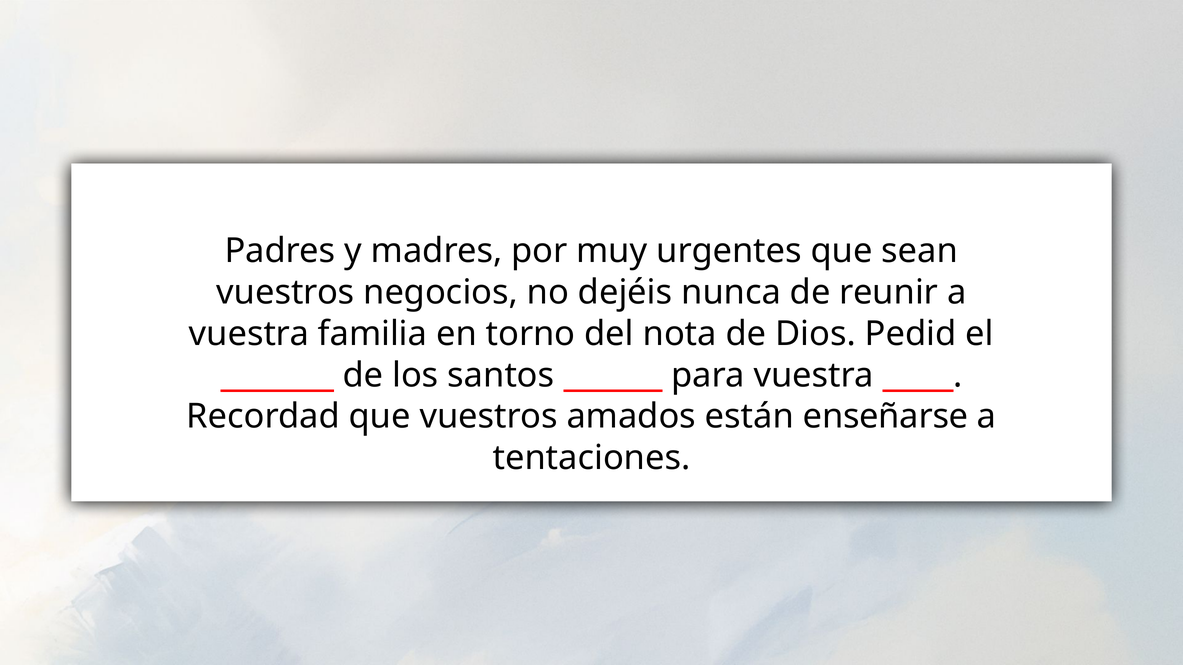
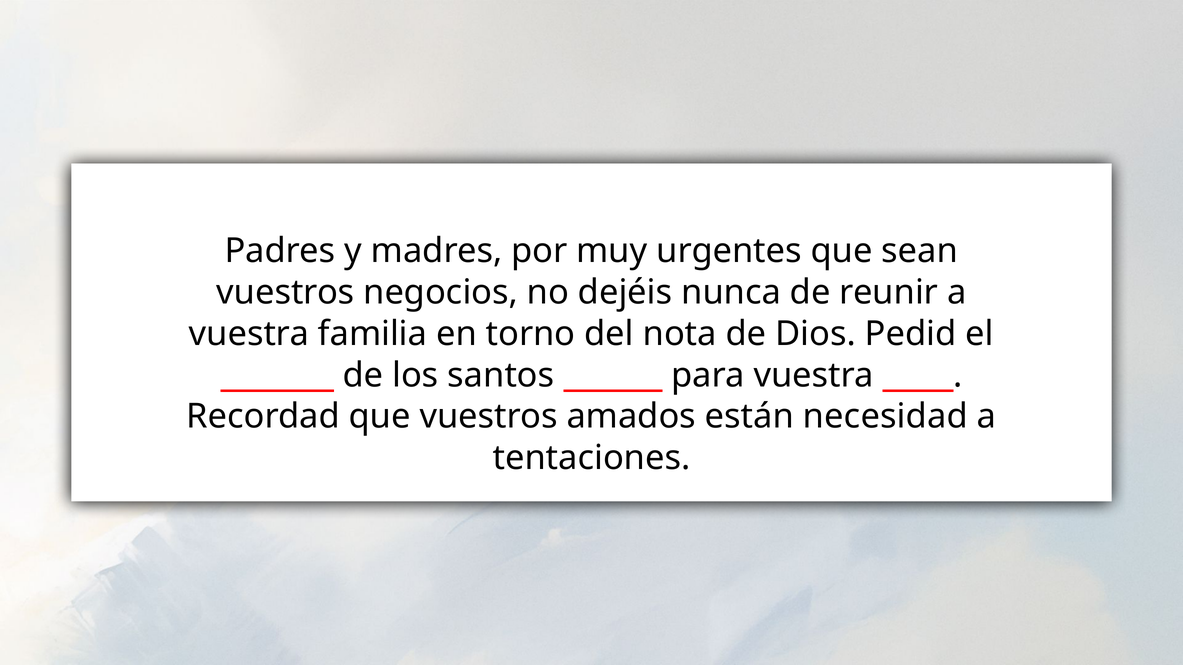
enseñarse: enseñarse -> necesidad (885, 417)
